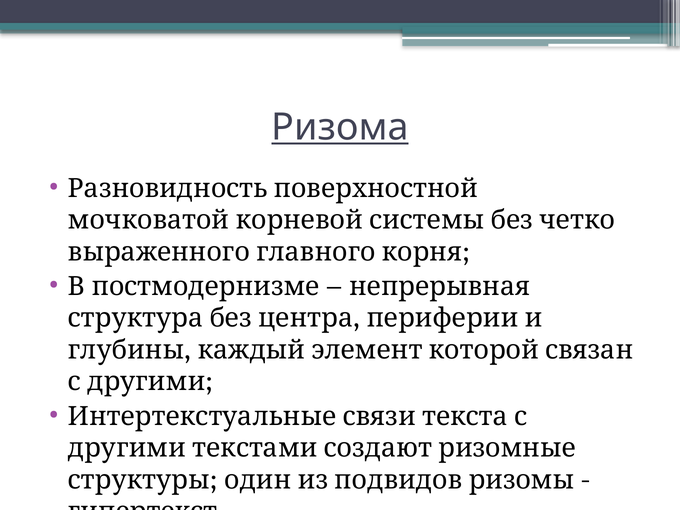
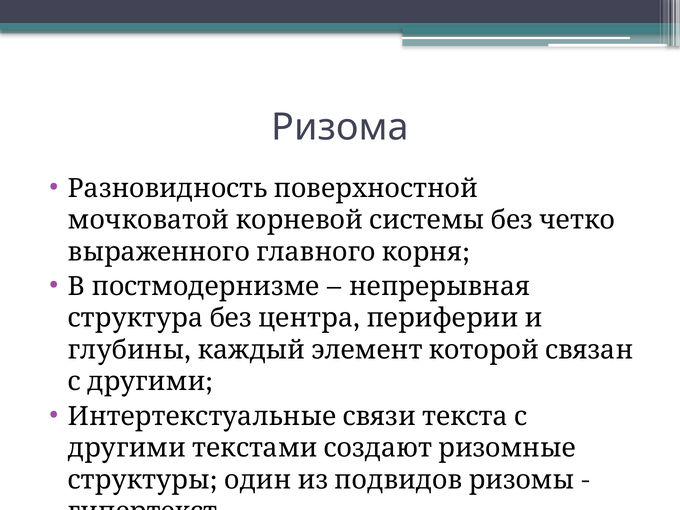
Ризома underline: present -> none (340, 127)
